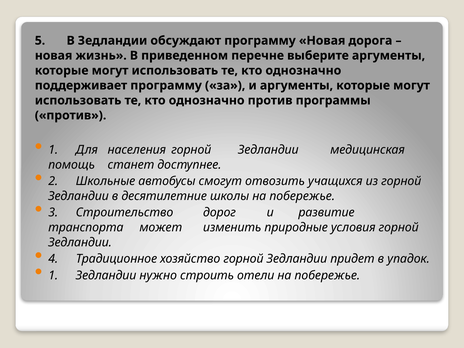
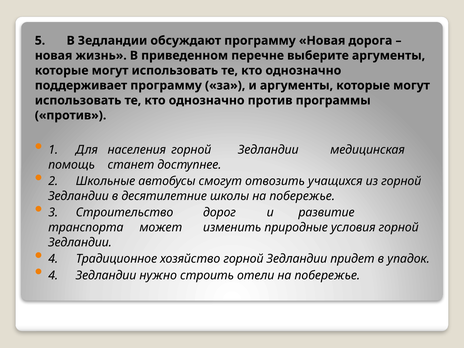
1: 1 -> 4 (53, 275)
